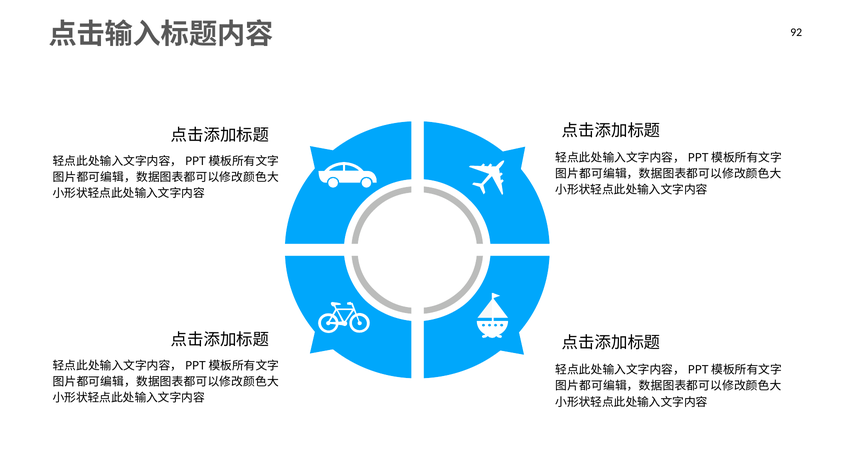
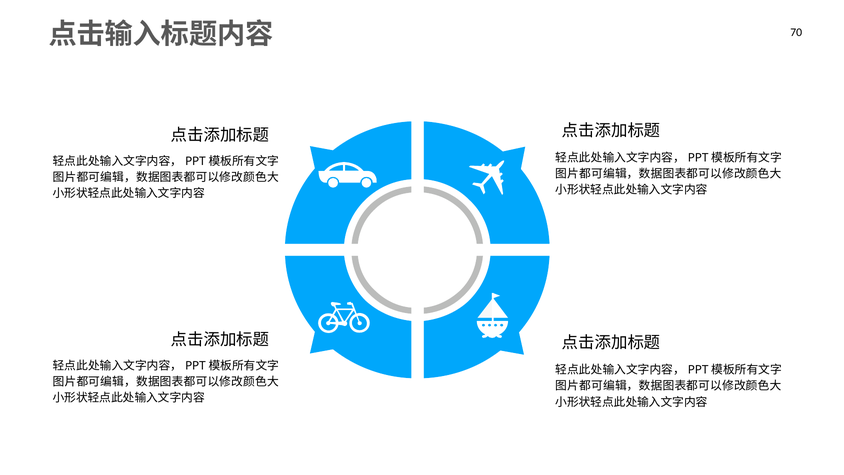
92: 92 -> 70 (796, 33)
